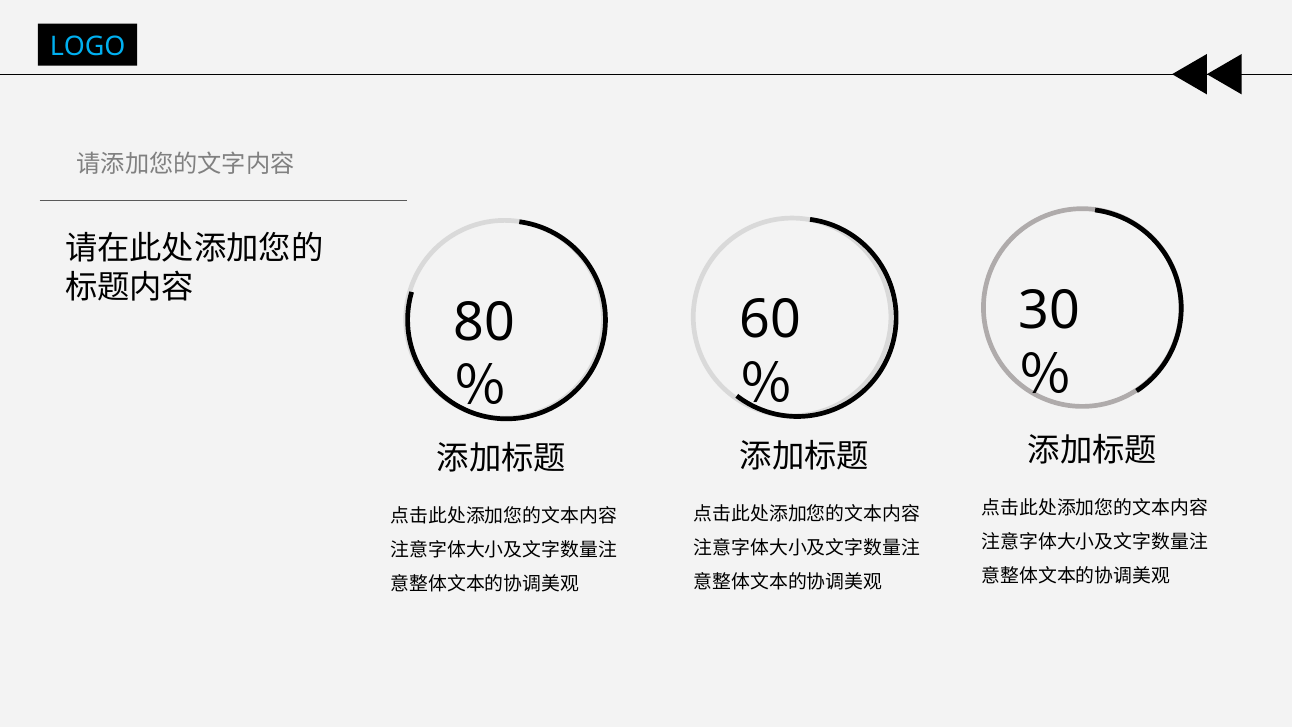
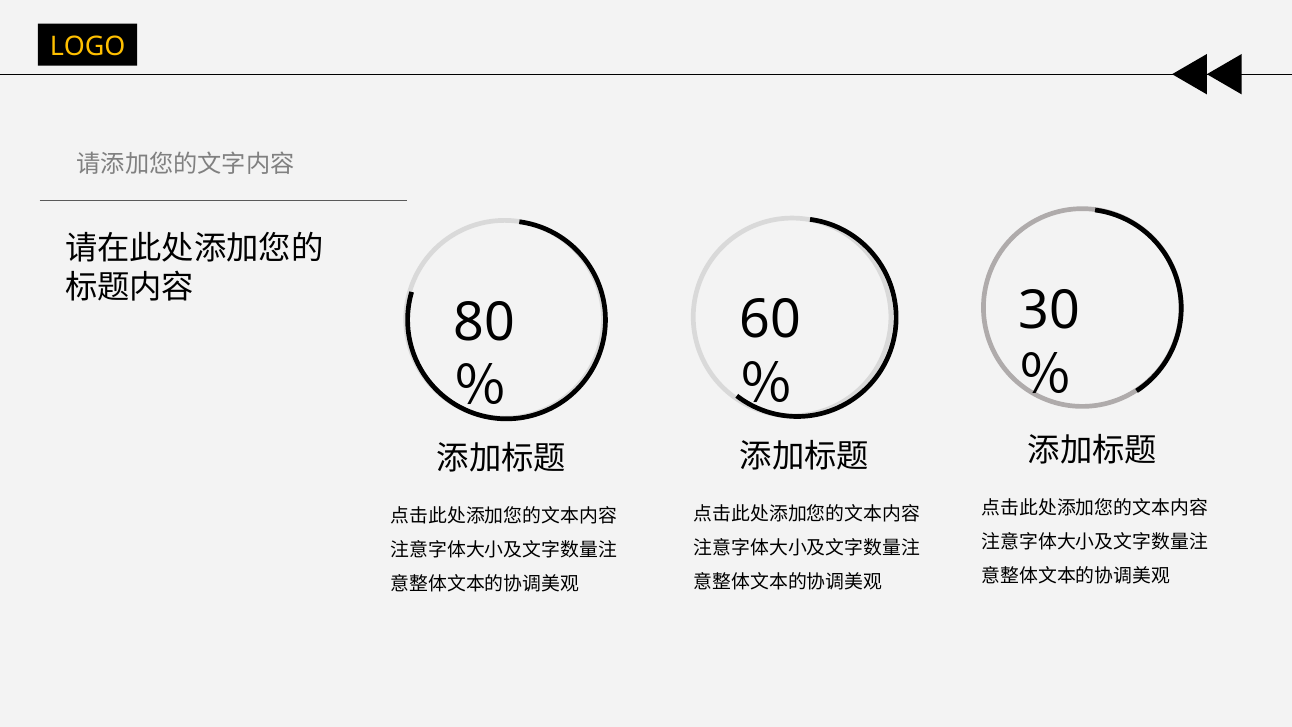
LOGO colour: light blue -> yellow (88, 47)
